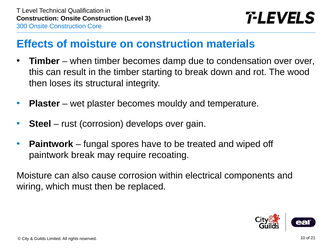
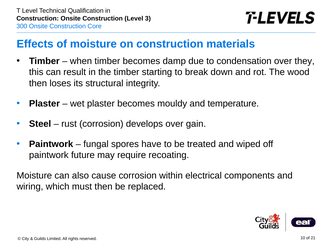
over over: over -> they (305, 61)
paintwork break: break -> future (83, 155)
